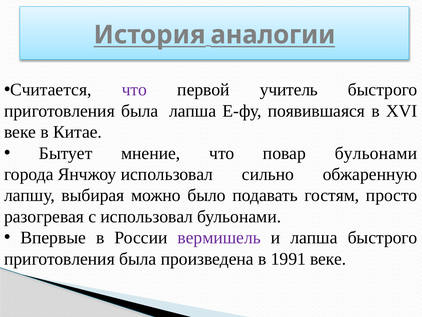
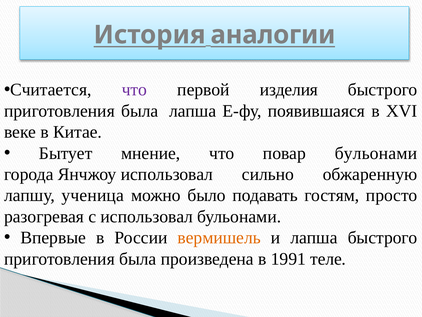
учитель: учитель -> изделия (289, 90)
выбирая: выбирая -> ученица (93, 195)
вермишель colour: purple -> orange (219, 237)
1991 веке: веке -> теле (328, 258)
